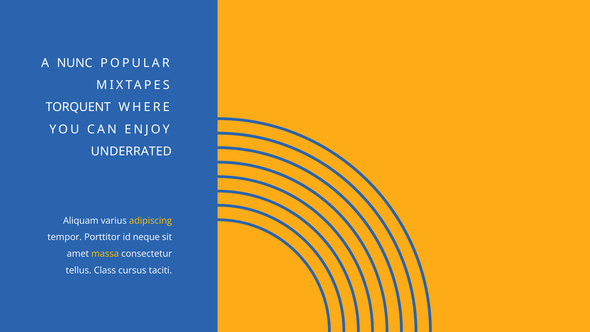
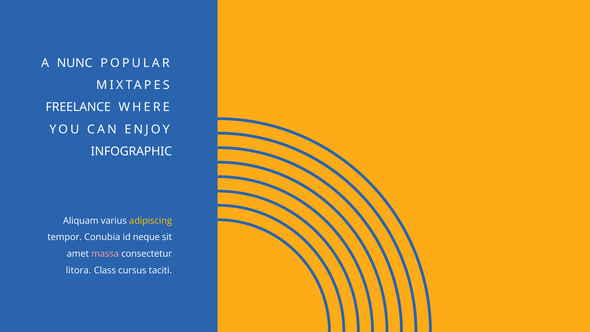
TORQUENT: TORQUENT -> FREELANCE (78, 107)
UNDERRATED: UNDERRATED -> INFOGRAPHIC (131, 151)
Porttitor: Porttitor -> Conubia (102, 237)
massa colour: yellow -> pink (105, 254)
tellus: tellus -> litora (79, 270)
